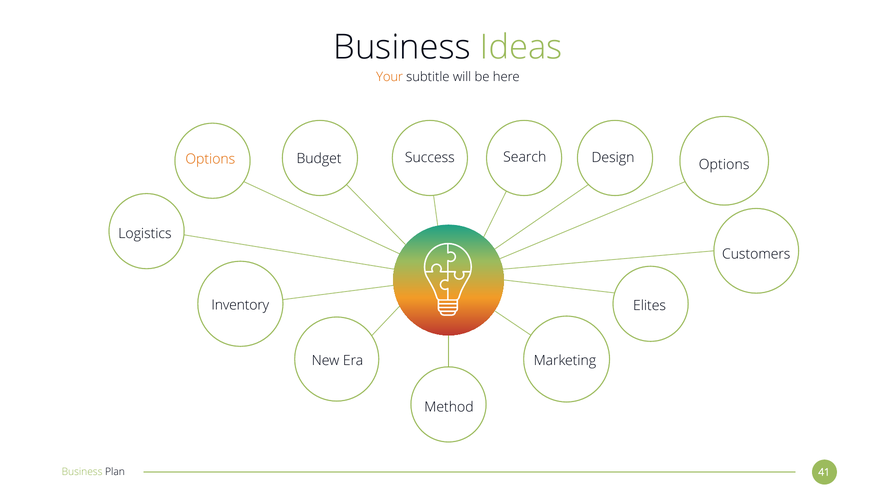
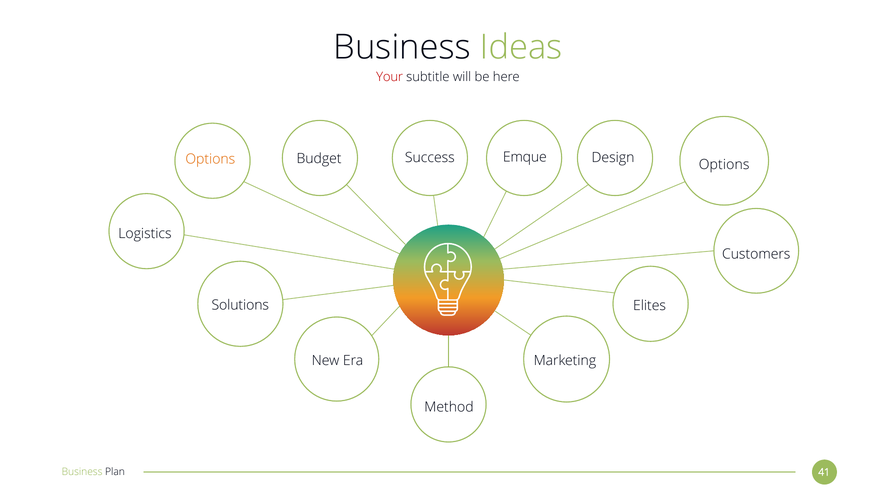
Your colour: orange -> red (390, 77)
Search: Search -> Emque (525, 157)
Inventory: Inventory -> Solutions (240, 305)
